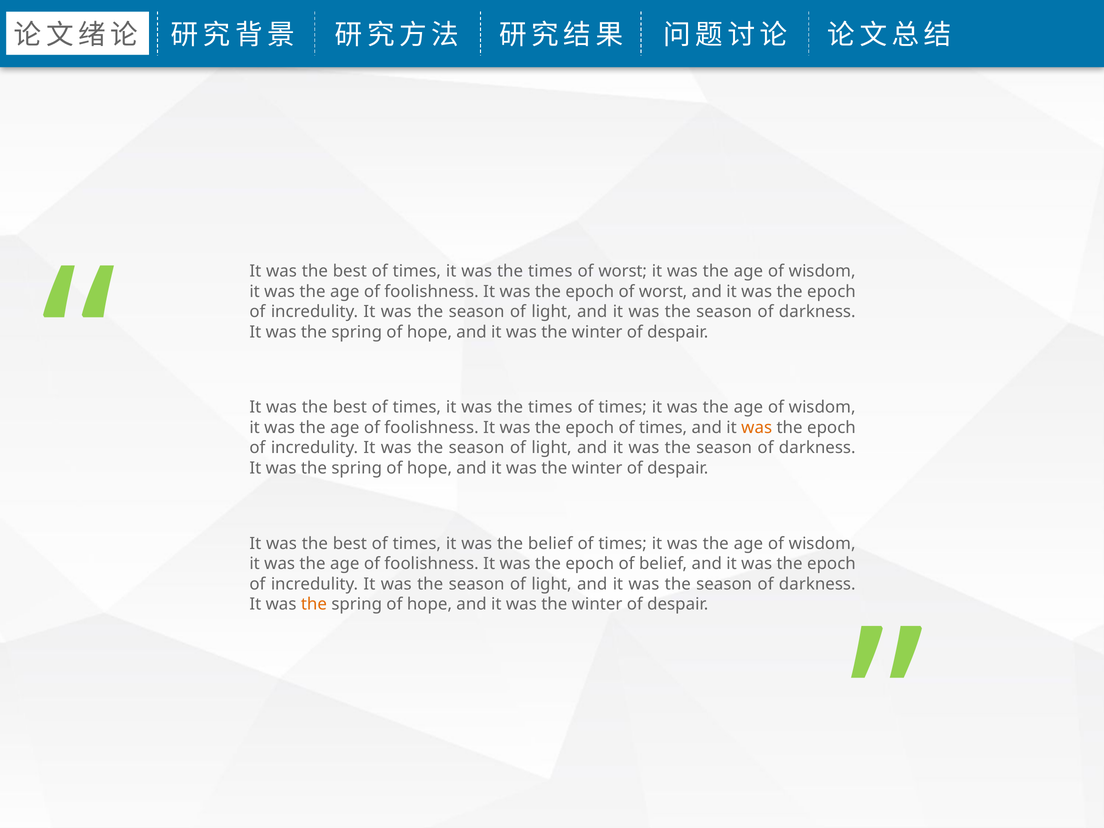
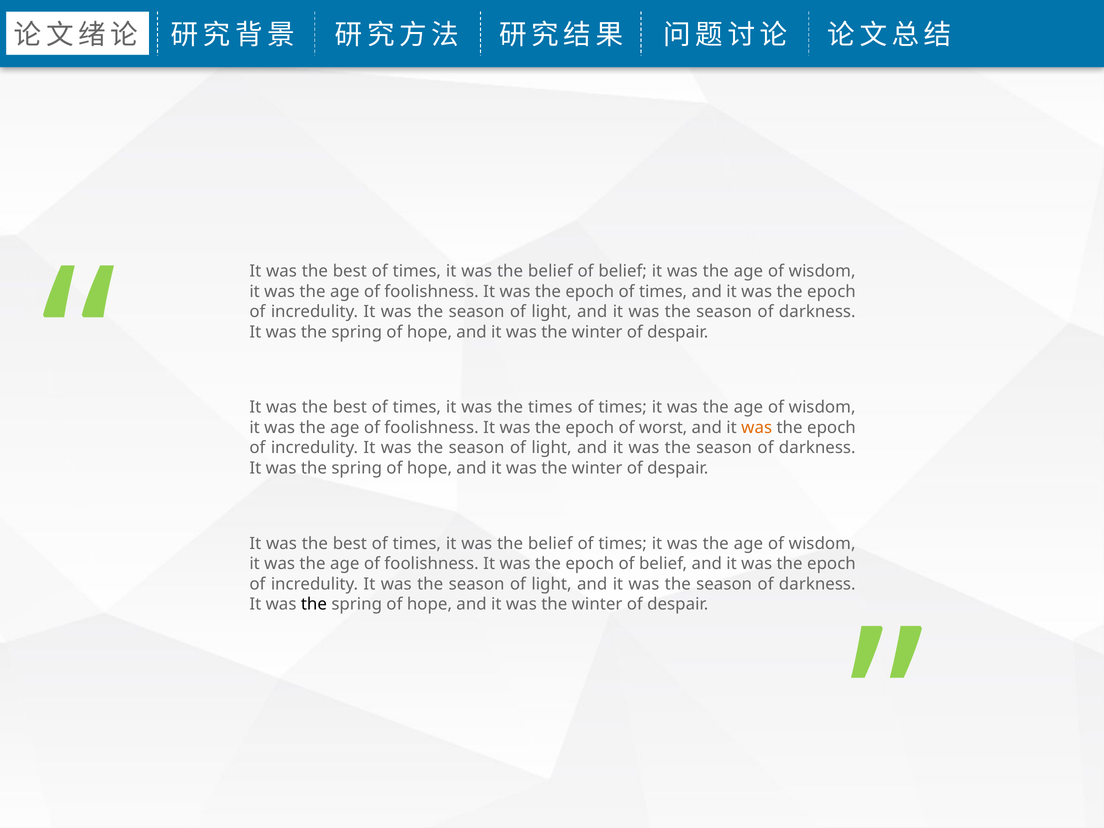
times: times -> belief (550, 271)
worst: worst -> belief (623, 271)
epoch of worst: worst -> times (663, 292)
epoch of times: times -> worst (663, 428)
the colour: orange -> black (314, 604)
